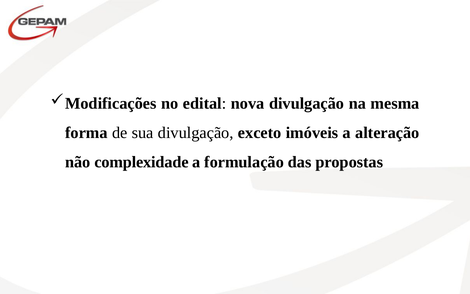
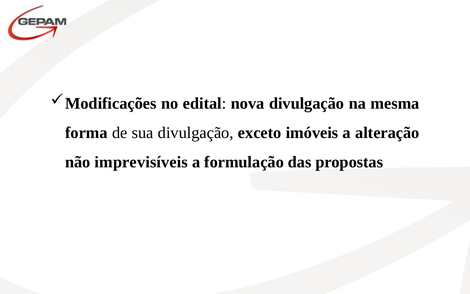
complexidade: complexidade -> imprevisíveis (141, 162)
